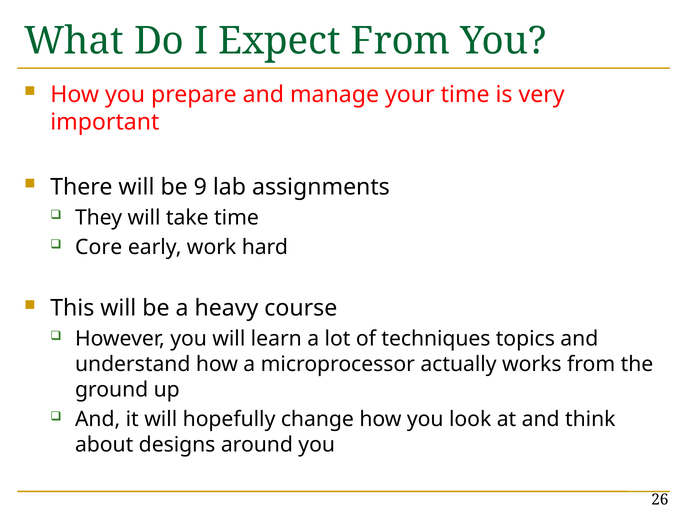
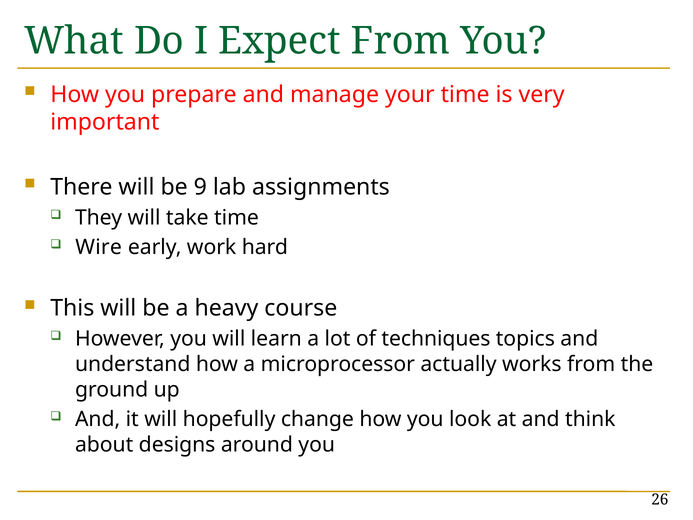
Core: Core -> Wire (99, 247)
